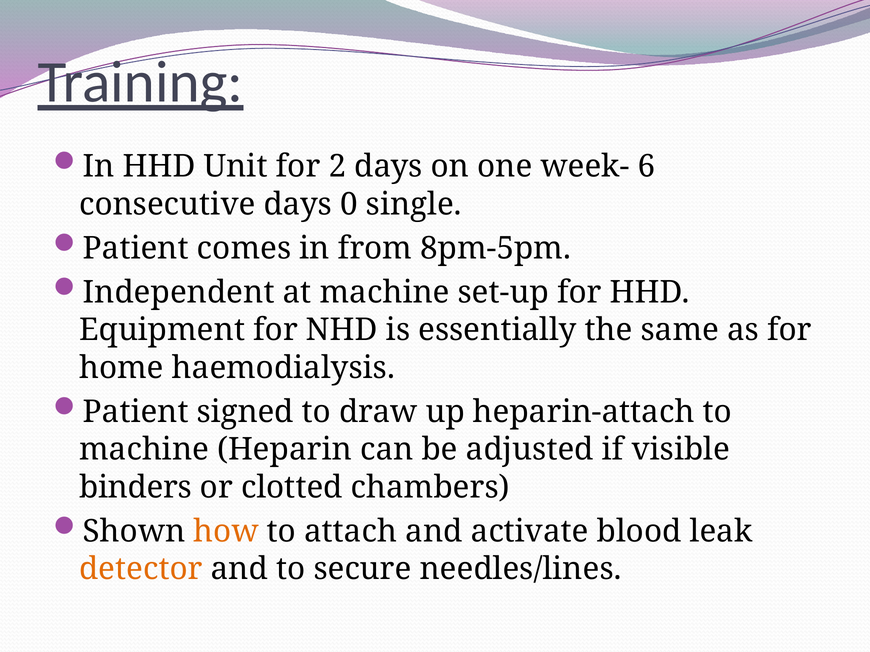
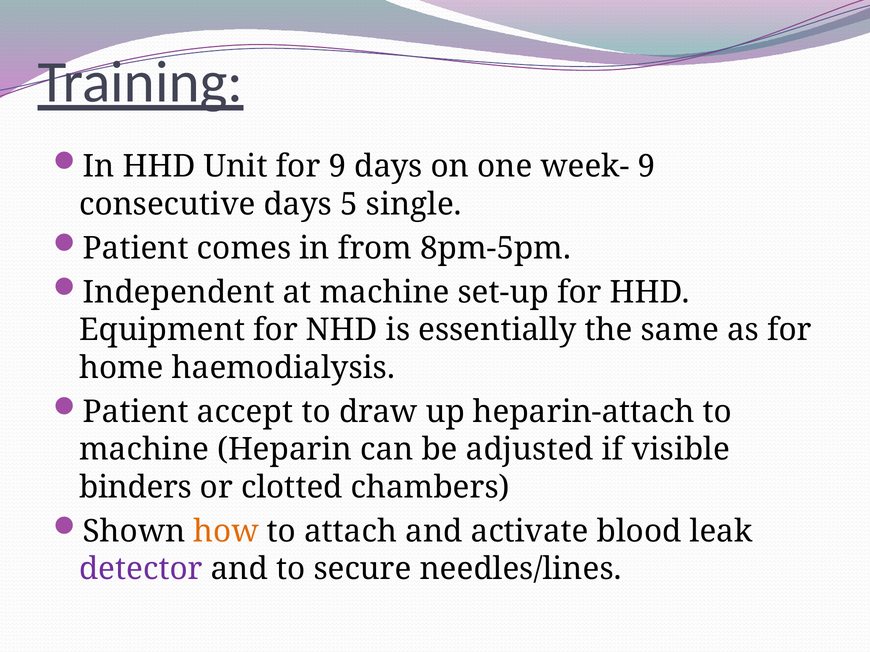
for 2: 2 -> 9 (337, 167)
week- 6: 6 -> 9 (646, 167)
0: 0 -> 5 (349, 204)
signed: signed -> accept (245, 412)
detector colour: orange -> purple (141, 570)
